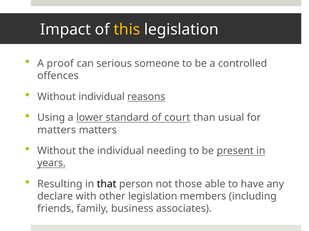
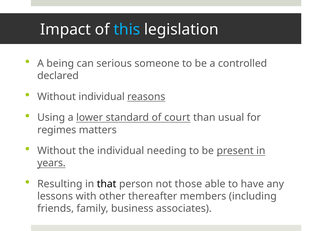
this colour: yellow -> light blue (127, 30)
proof: proof -> being (60, 64)
offences: offences -> declared (58, 76)
matters: matters -> regimes (57, 130)
declare: declare -> lessons (55, 197)
other legislation: legislation -> thereafter (153, 197)
